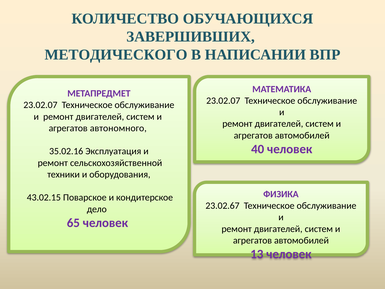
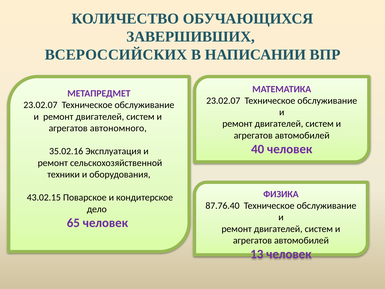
МЕТОДИЧЕСКОГО: МЕТОДИЧЕСКОГО -> ВСЕРОССИЙСКИХ (116, 55)
23.02.67: 23.02.67 -> 87.76.40 (223, 206)
